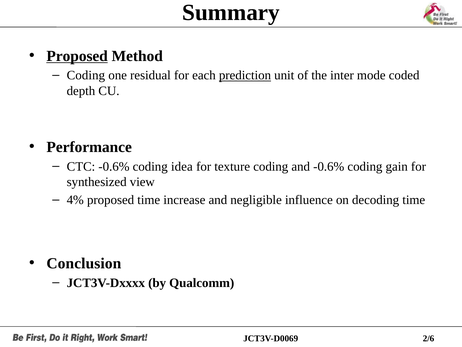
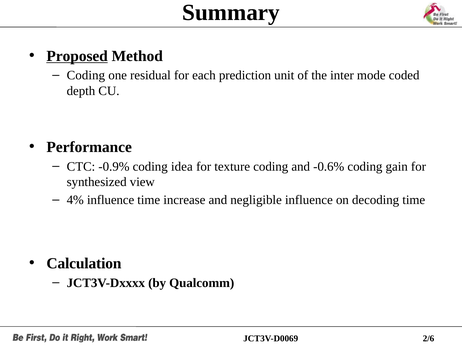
prediction underline: present -> none (245, 75)
CTC -0.6%: -0.6% -> -0.9% (114, 166)
4% proposed: proposed -> influence (111, 200)
Conclusion: Conclusion -> Calculation (84, 263)
